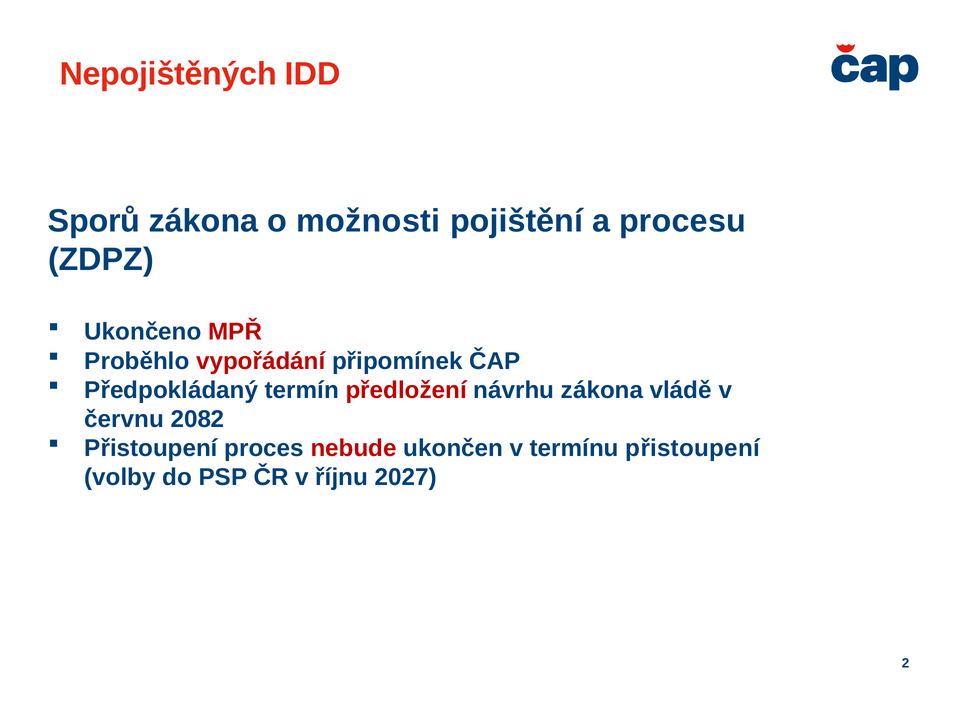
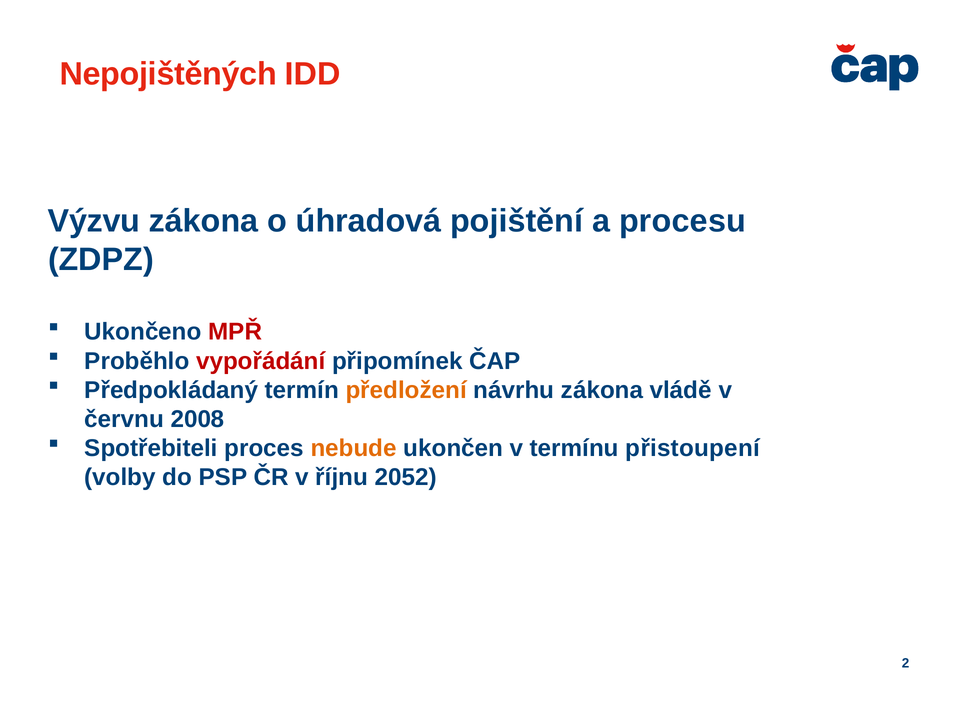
Sporů: Sporů -> Výzvu (94, 221)
možnosti: možnosti -> úhradová (369, 221)
předložení colour: red -> orange (406, 390)
2082: 2082 -> 2008 (198, 419)
Přistoupení: Přistoupení -> Spotřebiteli (151, 448)
nebude colour: red -> orange (354, 448)
2027: 2027 -> 2052 (406, 477)
